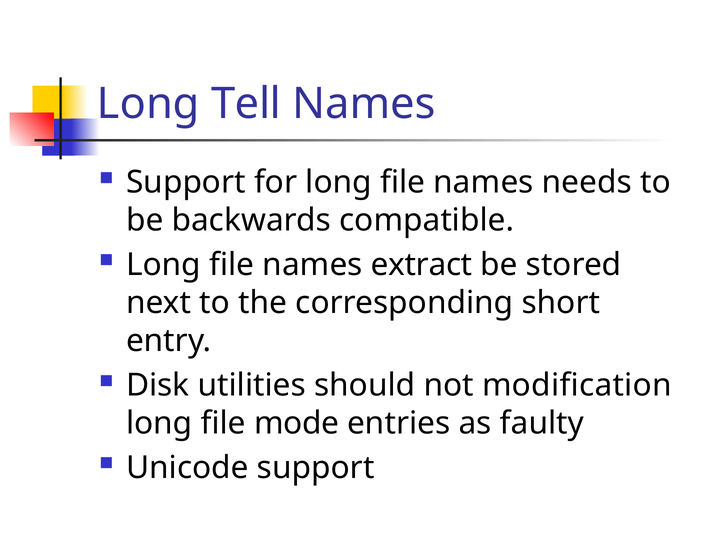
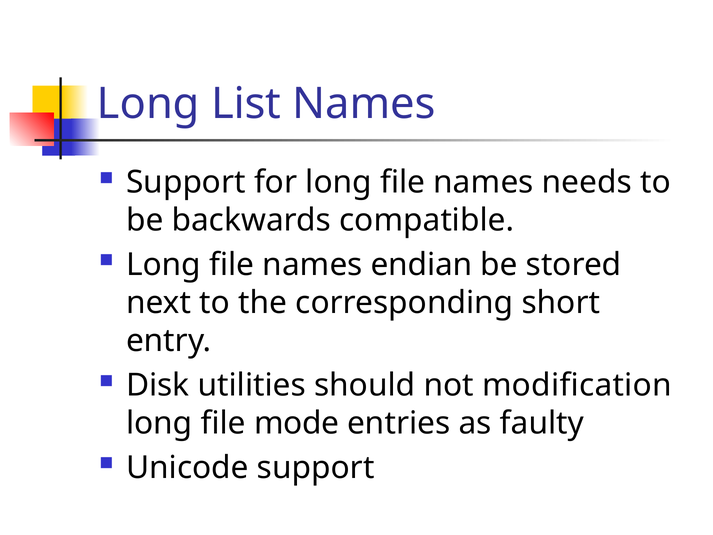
Tell: Tell -> List (246, 104)
extract: extract -> endian (421, 265)
